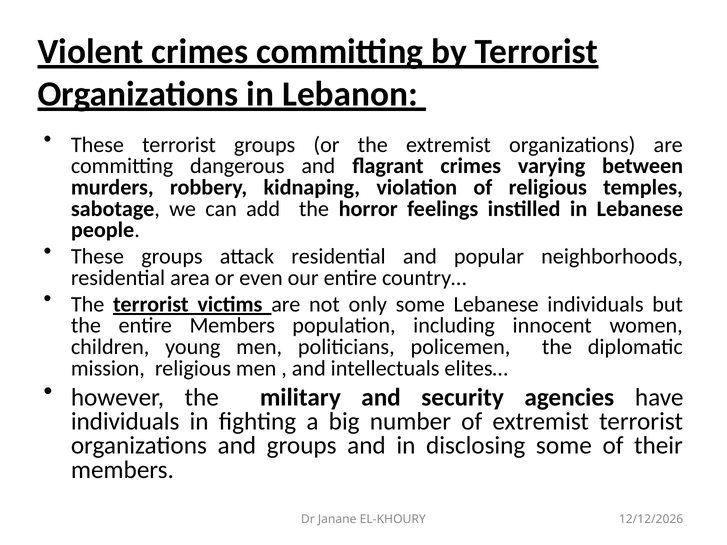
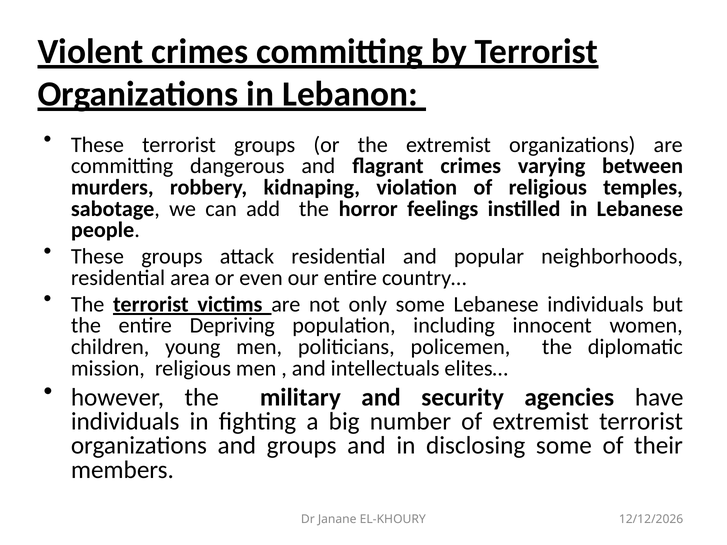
entire Members: Members -> Depriving (232, 326)
